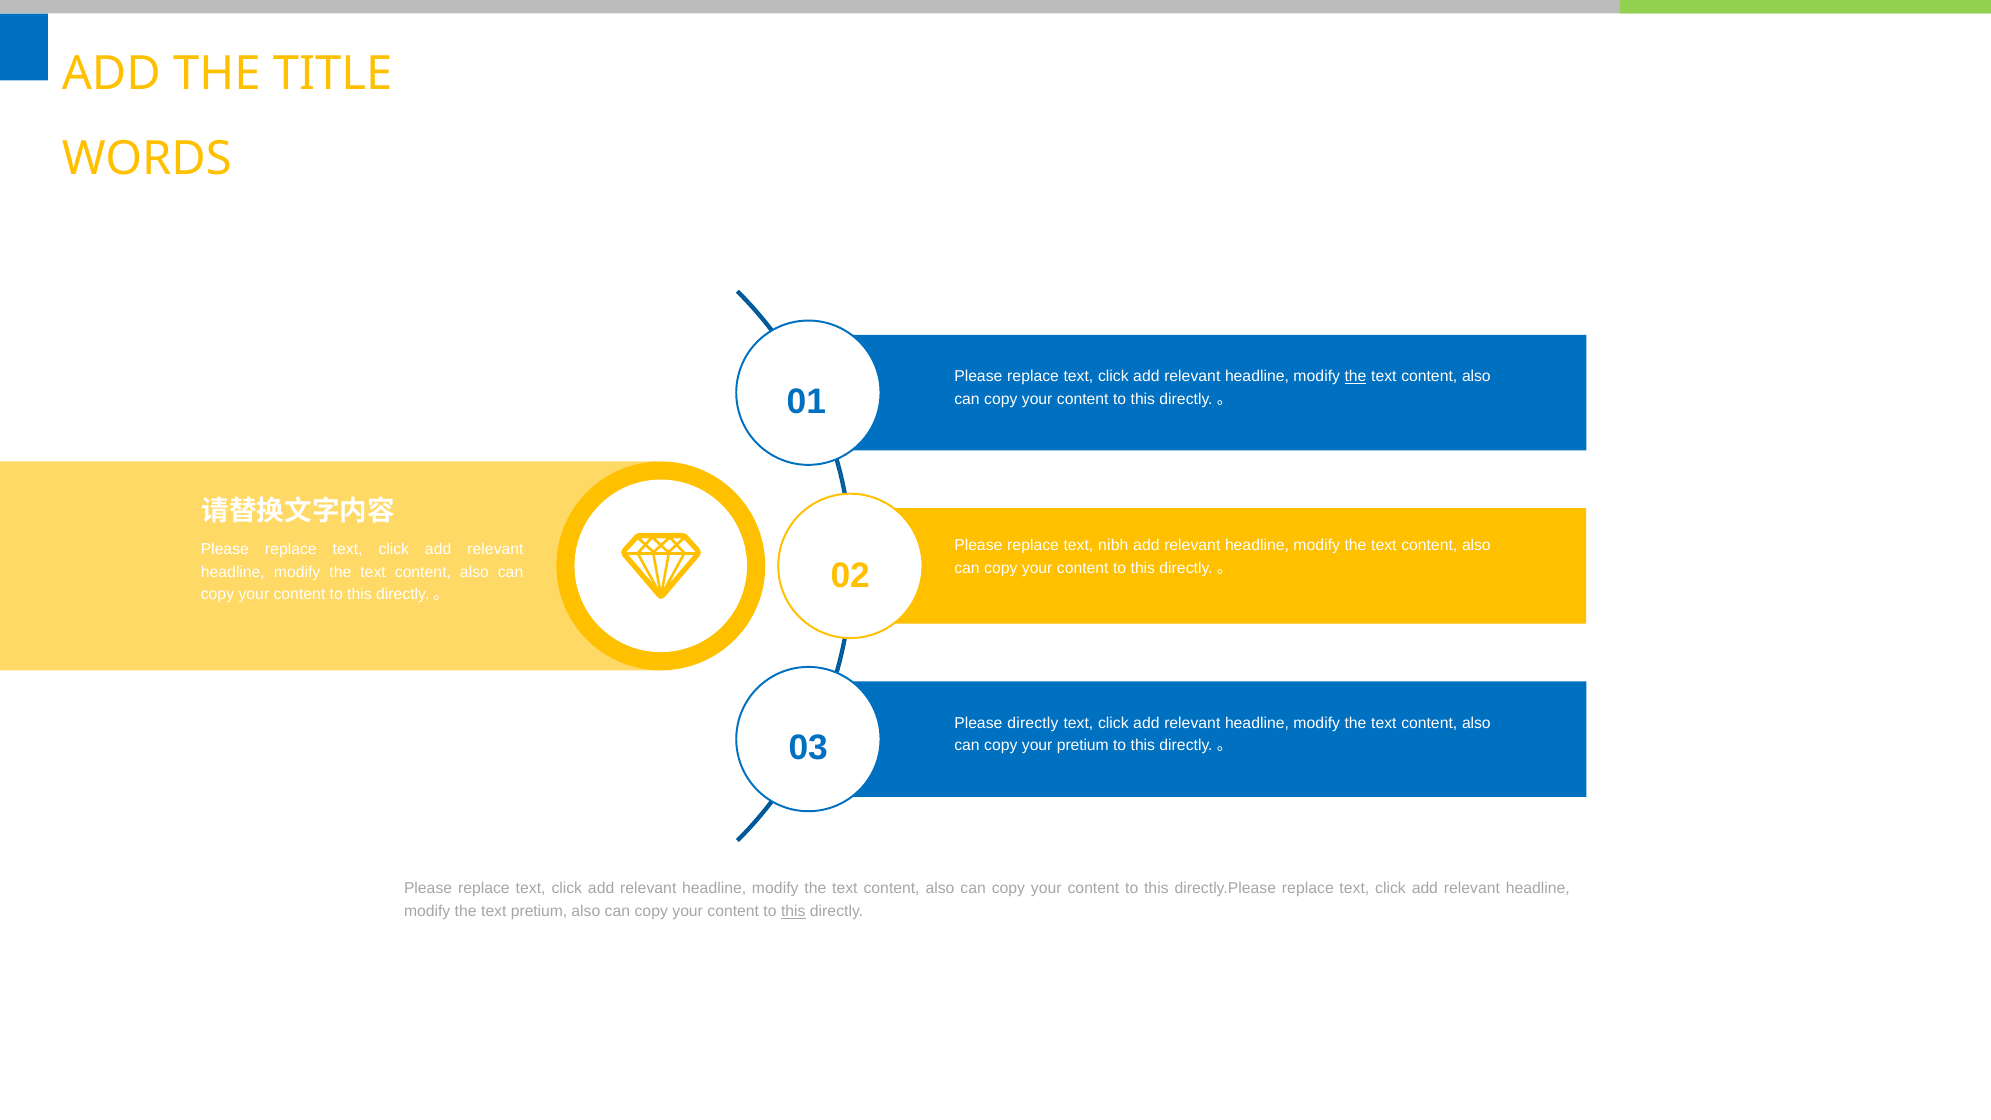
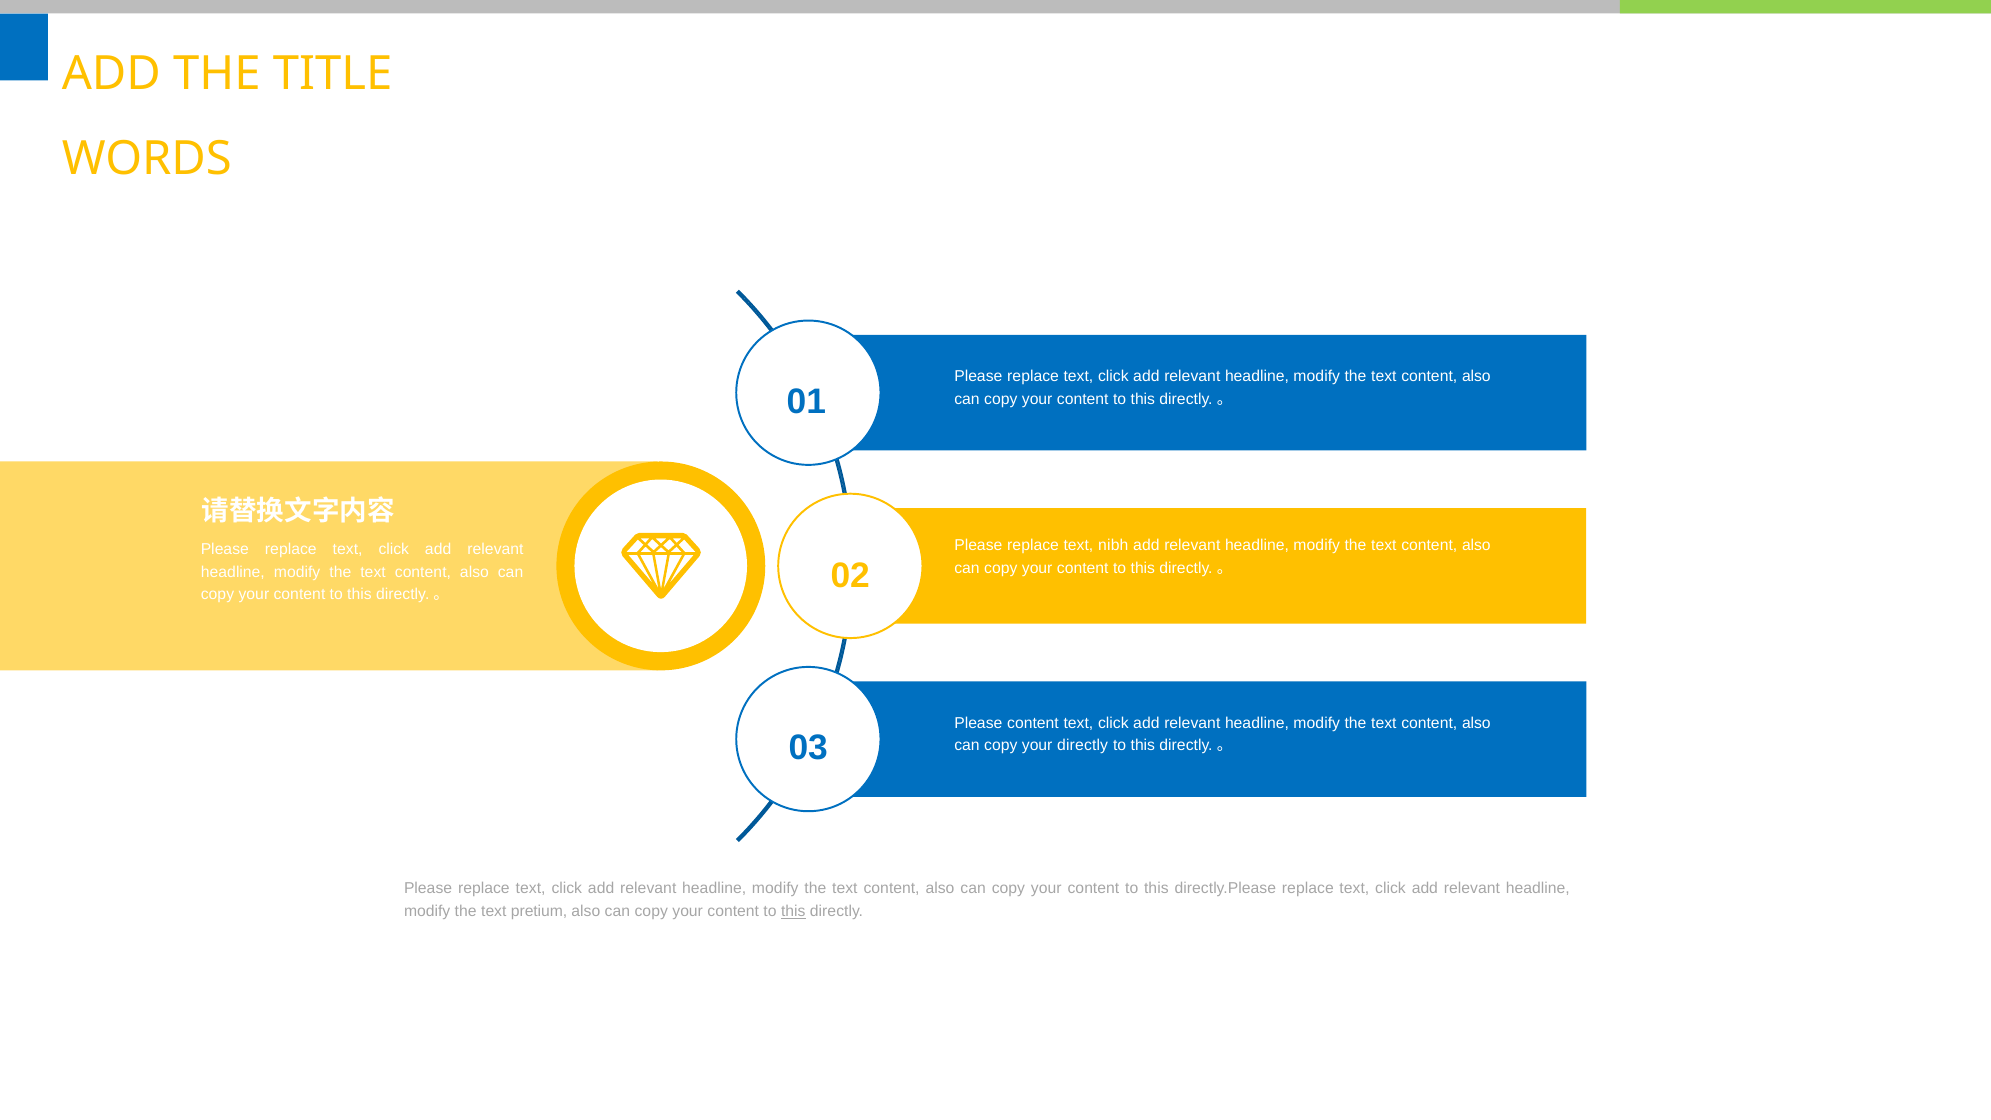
the underline: present -> none (1356, 376)
Please directly: directly -> content (1033, 723)
your pretium: pretium -> directly (1083, 745)
